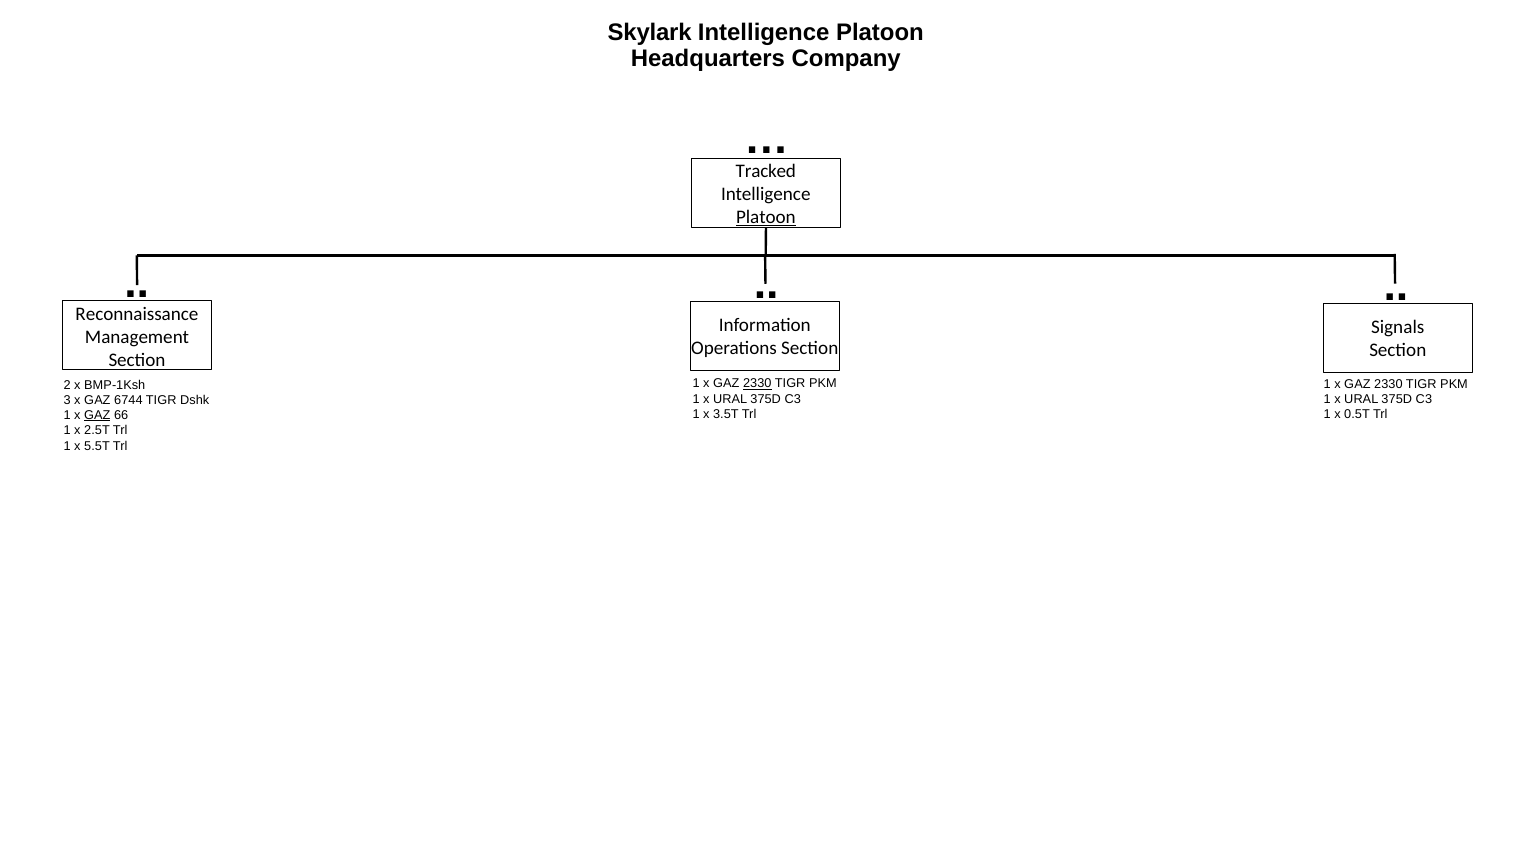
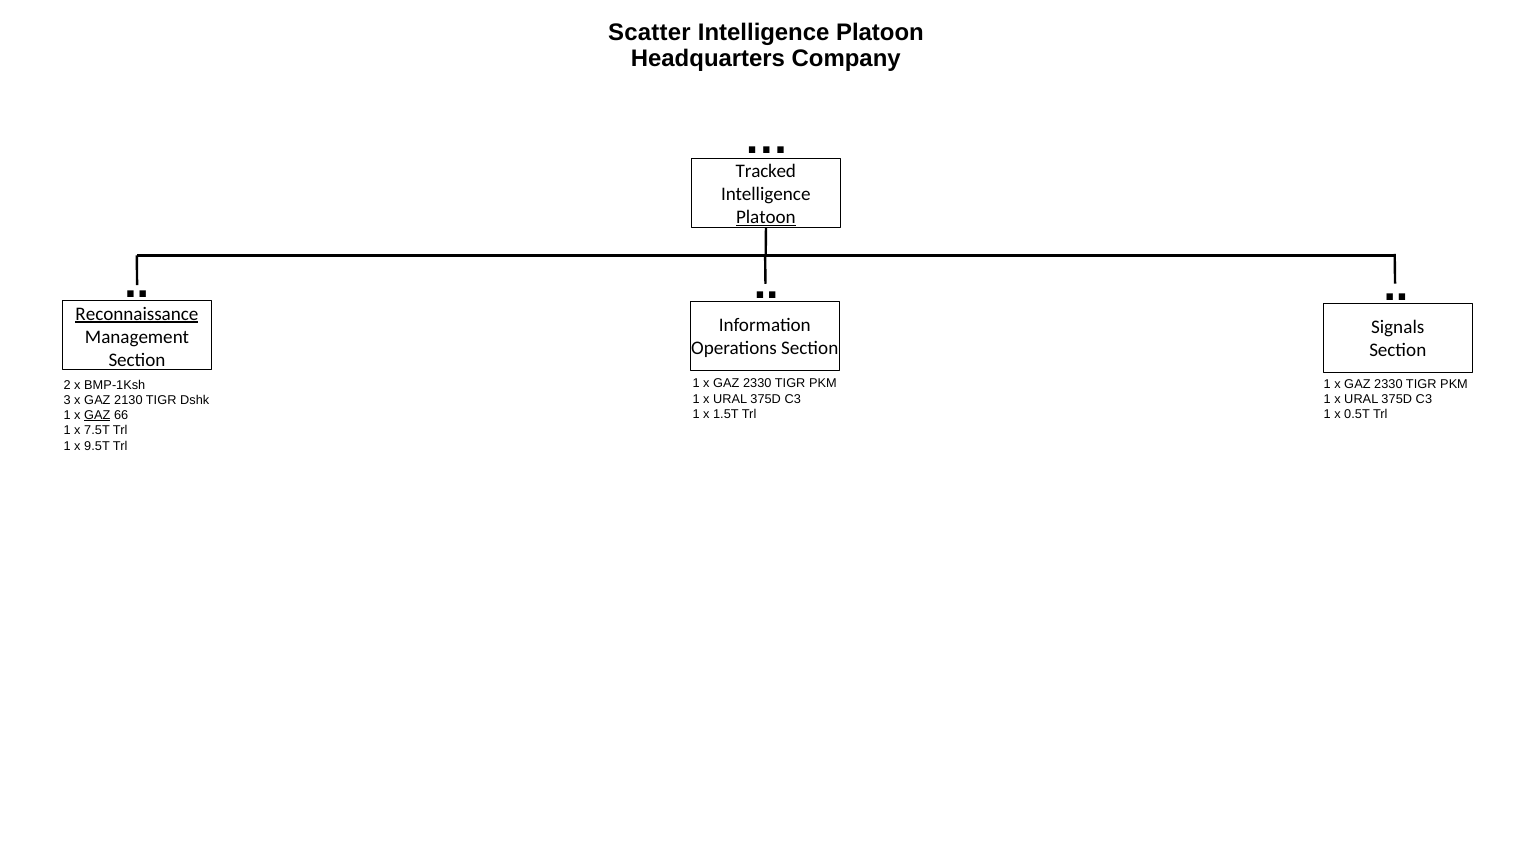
Skylark: Skylark -> Scatter (649, 33)
Reconnaissance underline: none -> present (137, 314)
2330 underline: present -> none (757, 384)
6744: 6744 -> 2130 (128, 400)
3.5T: 3.5T -> 1.5T (726, 414)
2.5T: 2.5T -> 7.5T (97, 431)
5.5T: 5.5T -> 9.5T (97, 446)
